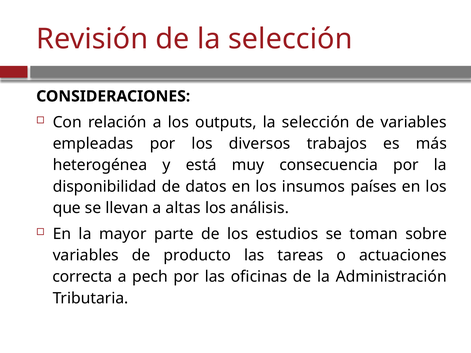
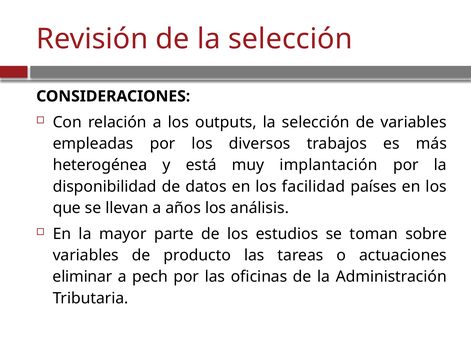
consecuencia: consecuencia -> implantación (329, 165)
insumos: insumos -> facilidad (313, 187)
altas: altas -> años (183, 208)
correcta: correcta -> eliminar (82, 277)
